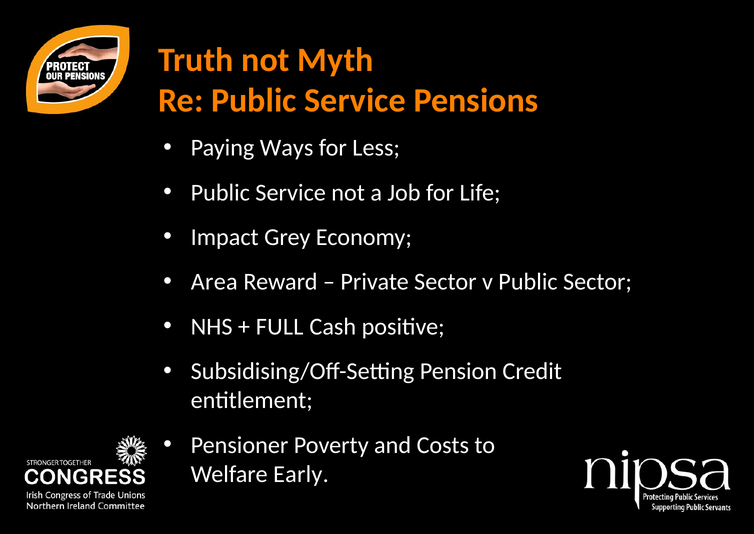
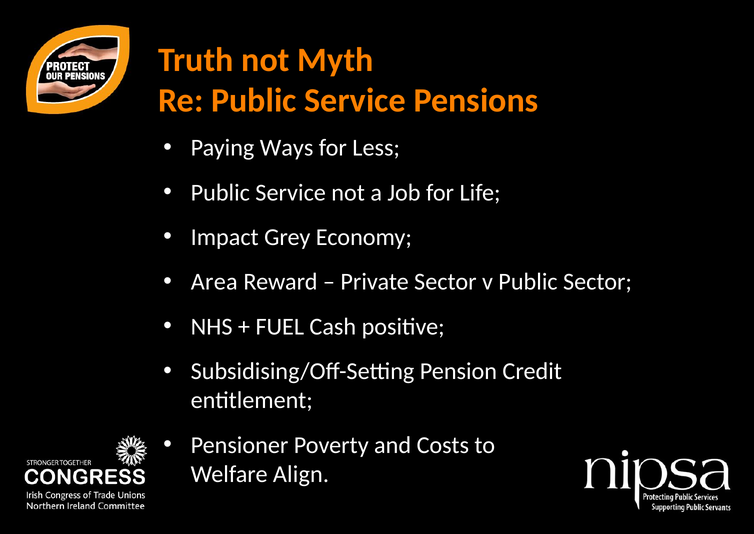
FULL: FULL -> FUEL (280, 326)
Early: Early -> Align (301, 474)
